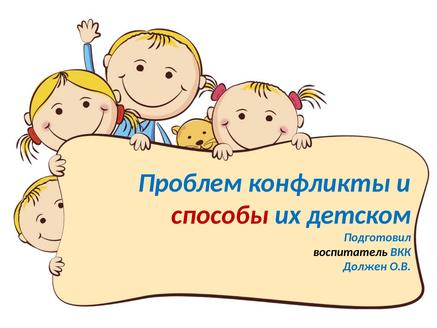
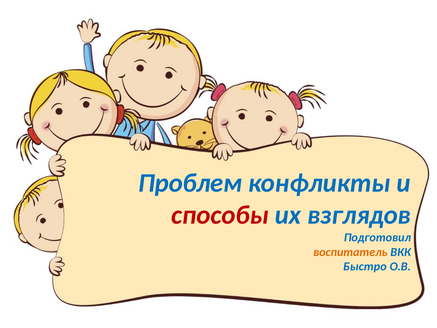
детском: детском -> взглядов (359, 215)
воспитатель colour: black -> orange (350, 252)
Должен: Должен -> Быстро (365, 266)
